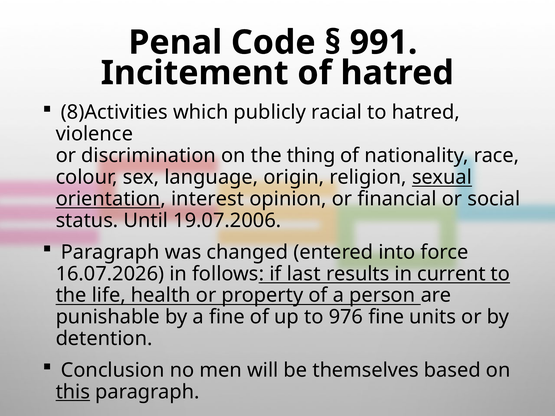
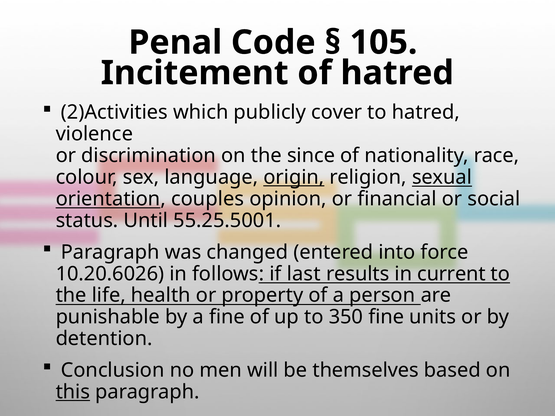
991: 991 -> 105 (384, 43)
8)Activities: 8)Activities -> 2)Activities (114, 112)
racial: racial -> cover (337, 112)
thing: thing -> since (311, 156)
origin underline: none -> present (294, 177)
interest: interest -> couples (208, 199)
19.07.2006: 19.07.2006 -> 55.25.5001 (227, 221)
16.07.2026: 16.07.2026 -> 10.20.6026 (110, 274)
976: 976 -> 350 (346, 317)
